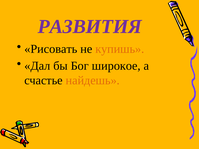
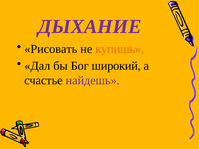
РАЗВИТИЯ: РАЗВИТИЯ -> ДЫХАНИЕ (90, 27)
широкое: широкое -> широкий (116, 66)
найдешь colour: orange -> purple (93, 81)
